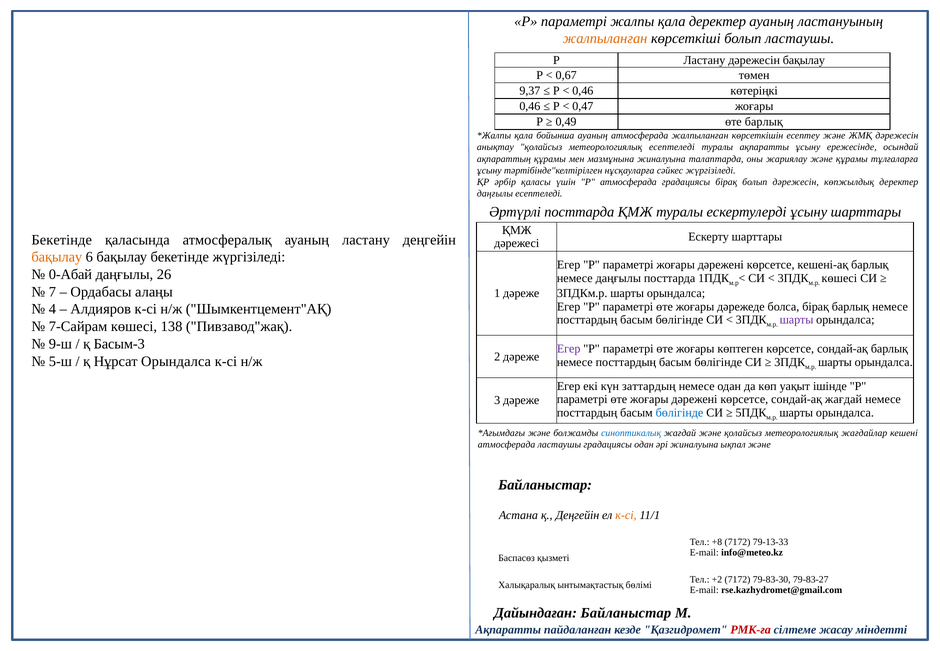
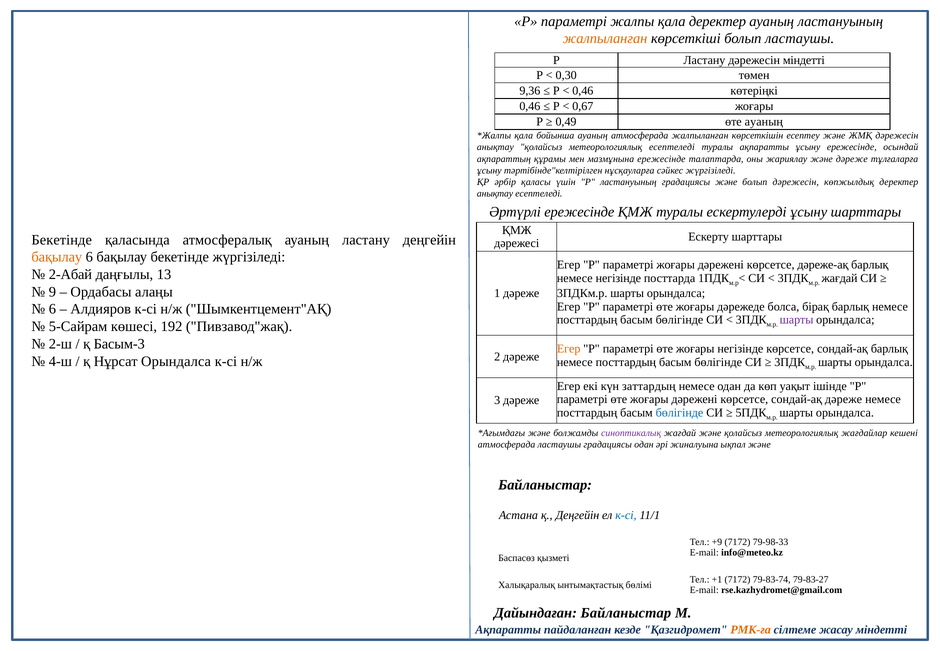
дәрежесін бақылау: бақылау -> міндетті (804, 60)
0,67: 0,67 -> 0,30 (566, 75)
9,37: 9,37 -> 9,36 (530, 91)
0,47: 0,47 -> 0,67 (583, 106)
өте барлық: барлық -> ауаның (764, 122)
мазмұнына жиналуына: жиналуына -> ережесінде (661, 159)
және құрамы: құрамы -> дәреже (852, 159)
Р атмосферада: атмосферада -> ластануының (628, 182)
градациясы бірақ: бірақ -> және (726, 182)
даңғылы: даңғылы -> анықтау (495, 193)
Әртүрлі посттарда: посттарда -> ережесінде (579, 212)
кешені-ақ: кешені-ақ -> дәреже-ақ (823, 265)
0-Абай: 0-Абай -> 2-Абай (70, 274)
26: 26 -> 13 (164, 274)
немесе даңғылы: даңғылы -> негізінде (618, 278)
көшесі: көшесі -> жағдай (840, 278)
7: 7 -> 9 (52, 292)
4: 4 -> 6 (52, 309)
7-Сайрам: 7-Сайрам -> 5-Сайрам (78, 326)
138: 138 -> 192 (172, 326)
9-ш: 9-ш -> 2-ш (60, 344)
Егер colour: purple -> orange (569, 349)
жоғары көптеген: көптеген -> негізінде (740, 349)
5-ш: 5-ш -> 4-ш (60, 361)
сондай-ақ жағдай: жағдай -> дәреже (844, 399)
синоптикалық colour: blue -> purple (631, 433)
к-сі colour: orange -> blue (626, 515)
+8: +8 -> +9 (717, 542)
79-13-33: 79-13-33 -> 79-98-33 (771, 542)
+2: +2 -> +1 (717, 579)
79-83-30: 79-83-30 -> 79-83-74 (772, 579)
РМК-ға colour: red -> orange (751, 630)
